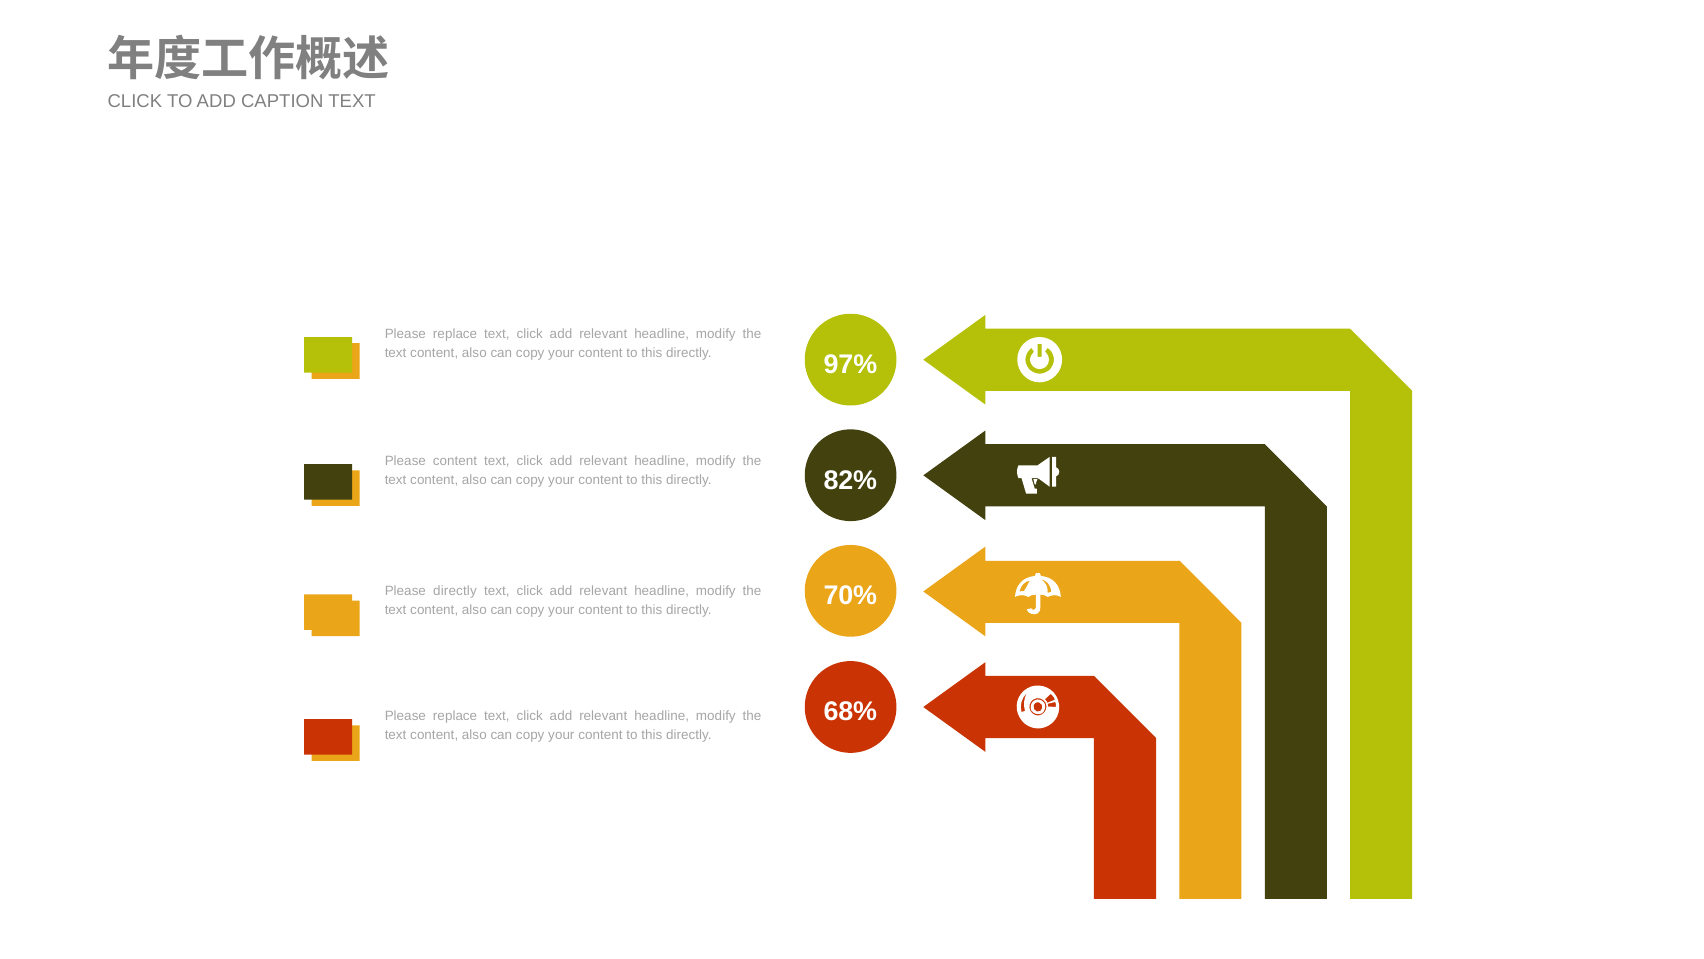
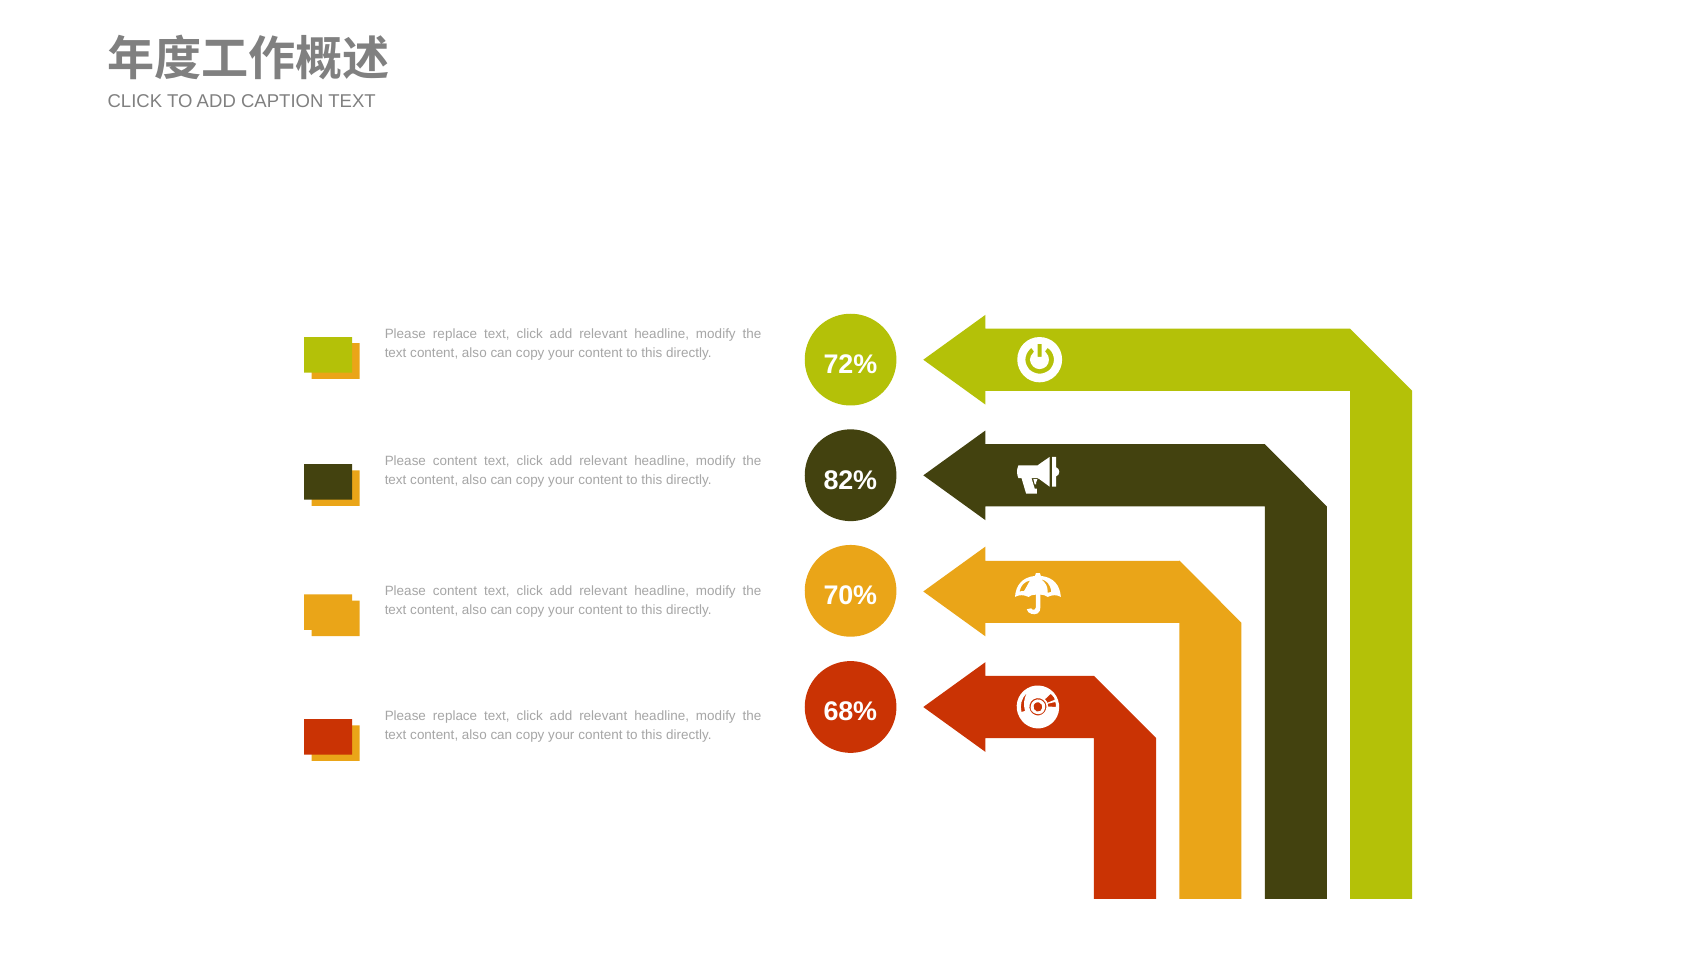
97%: 97% -> 72% (850, 364)
directly: directly -> content (455, 591)
